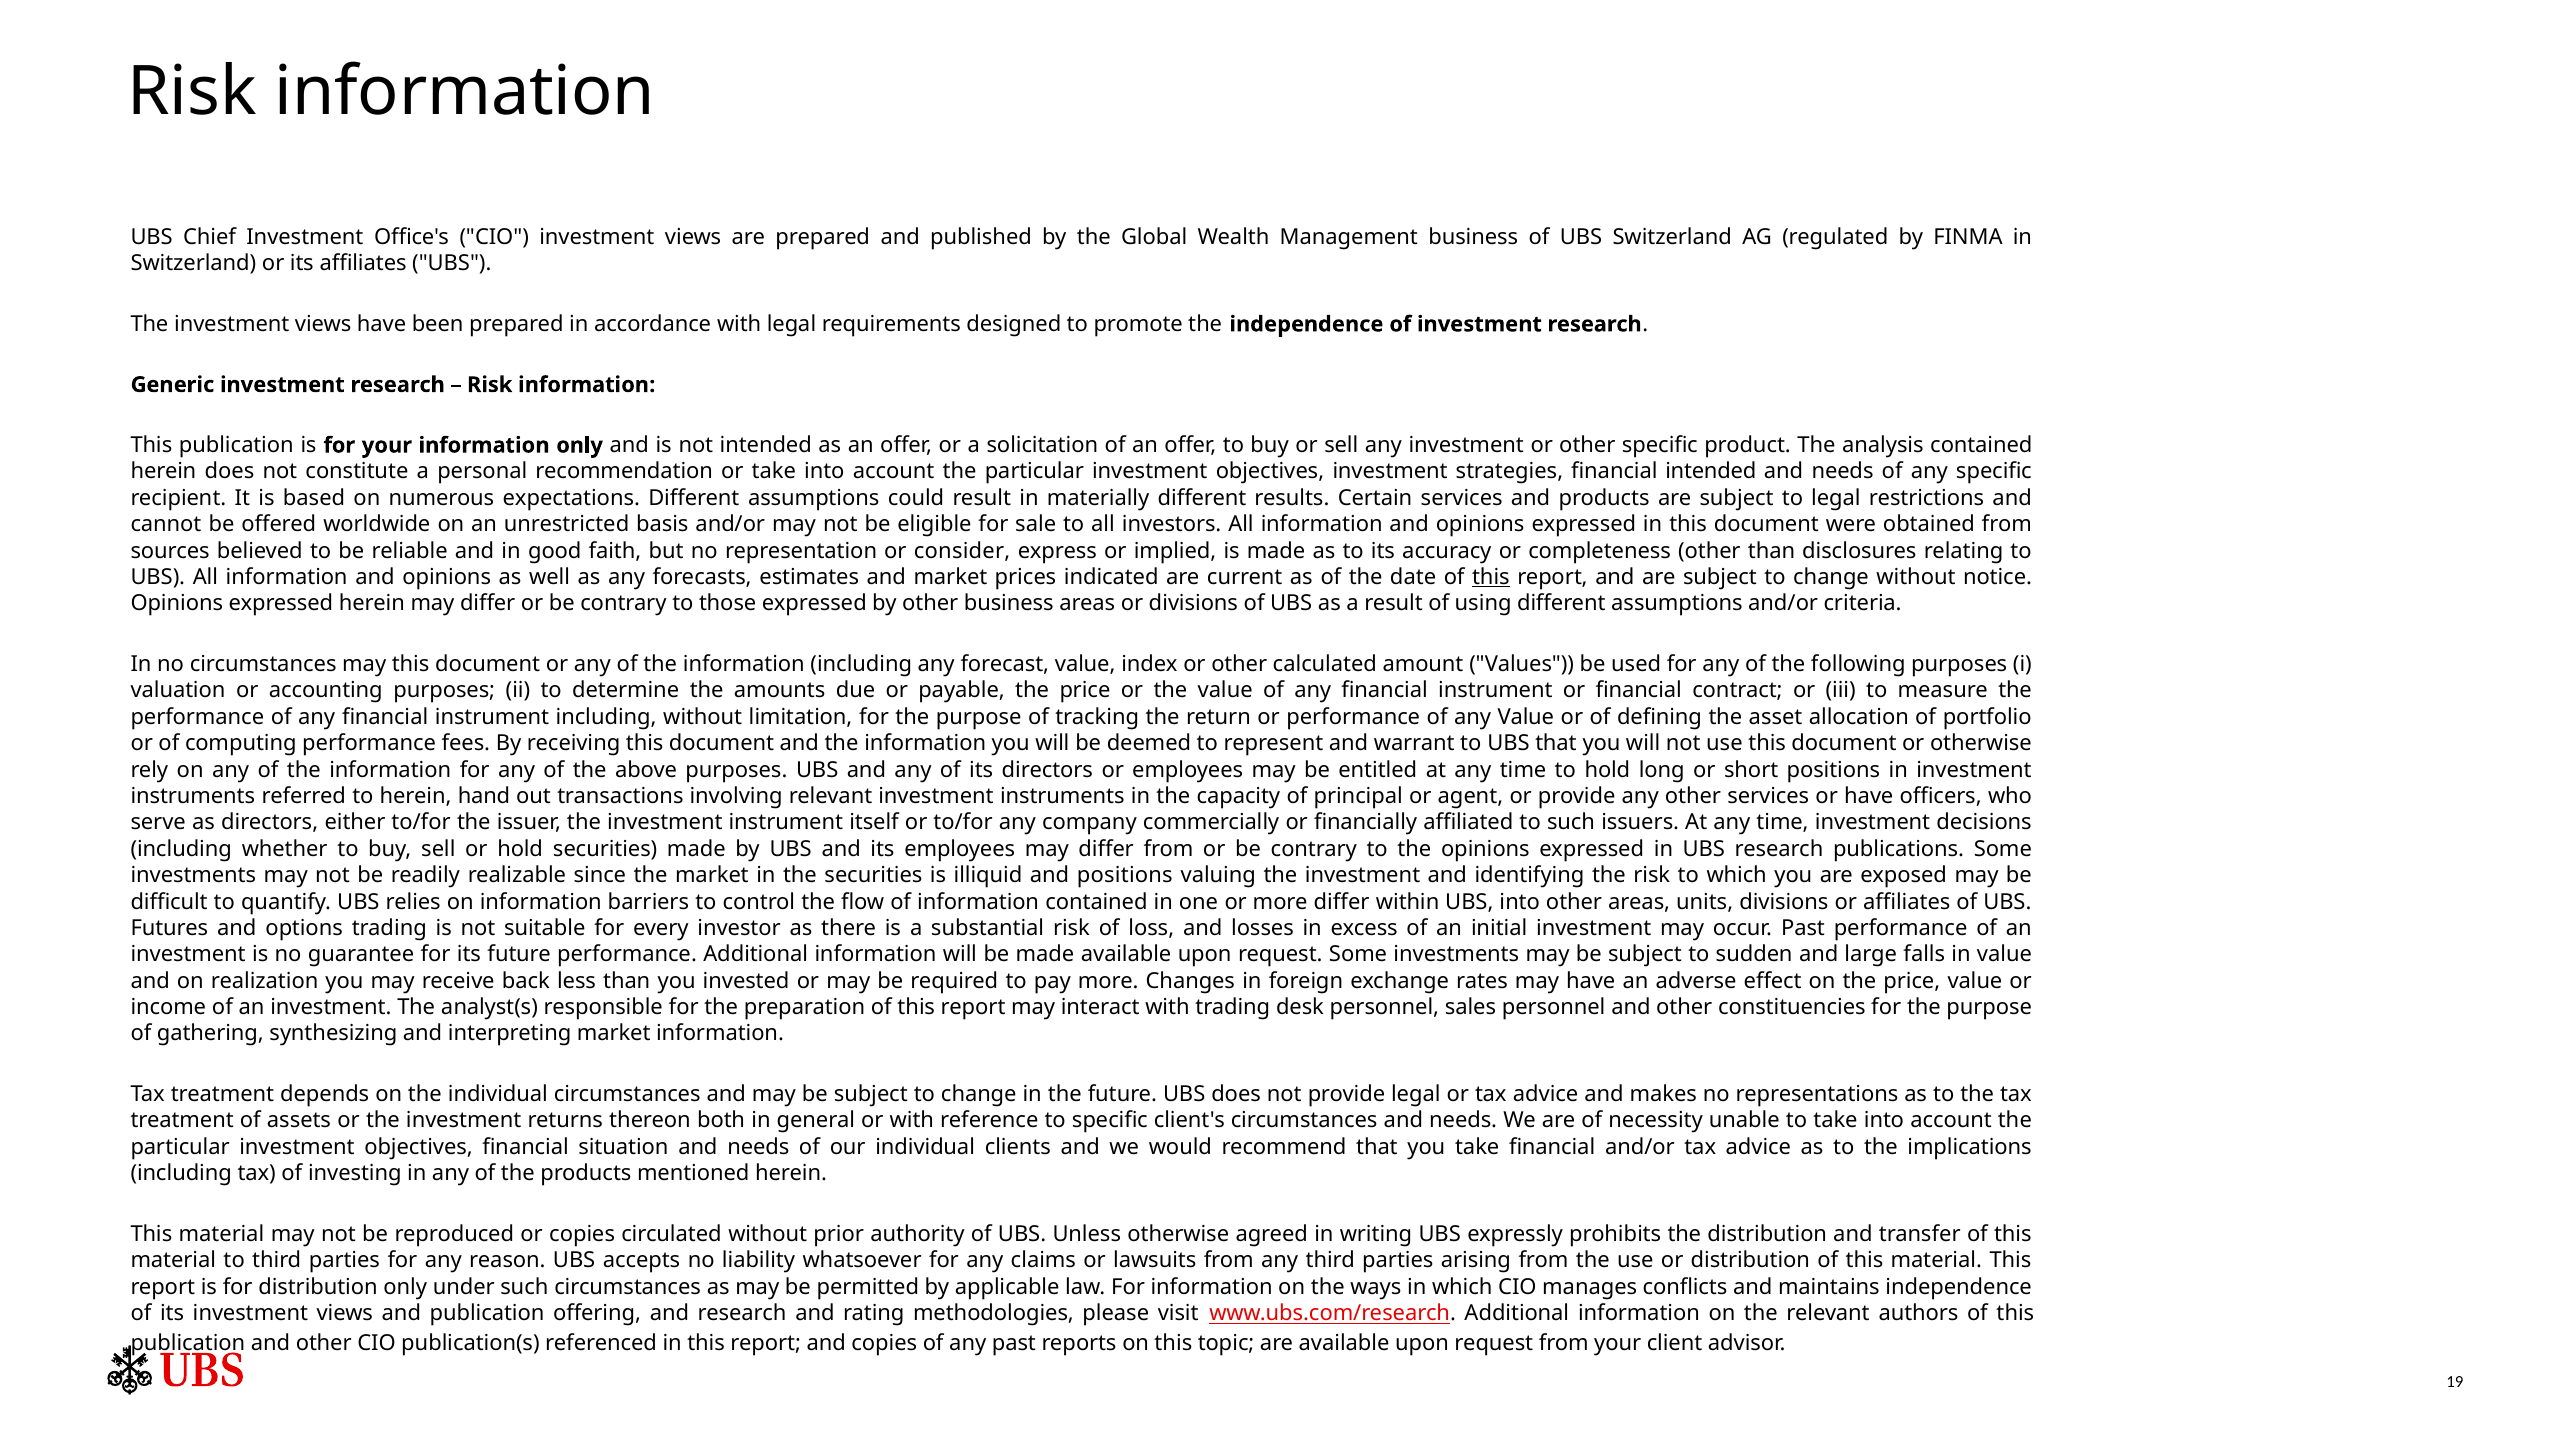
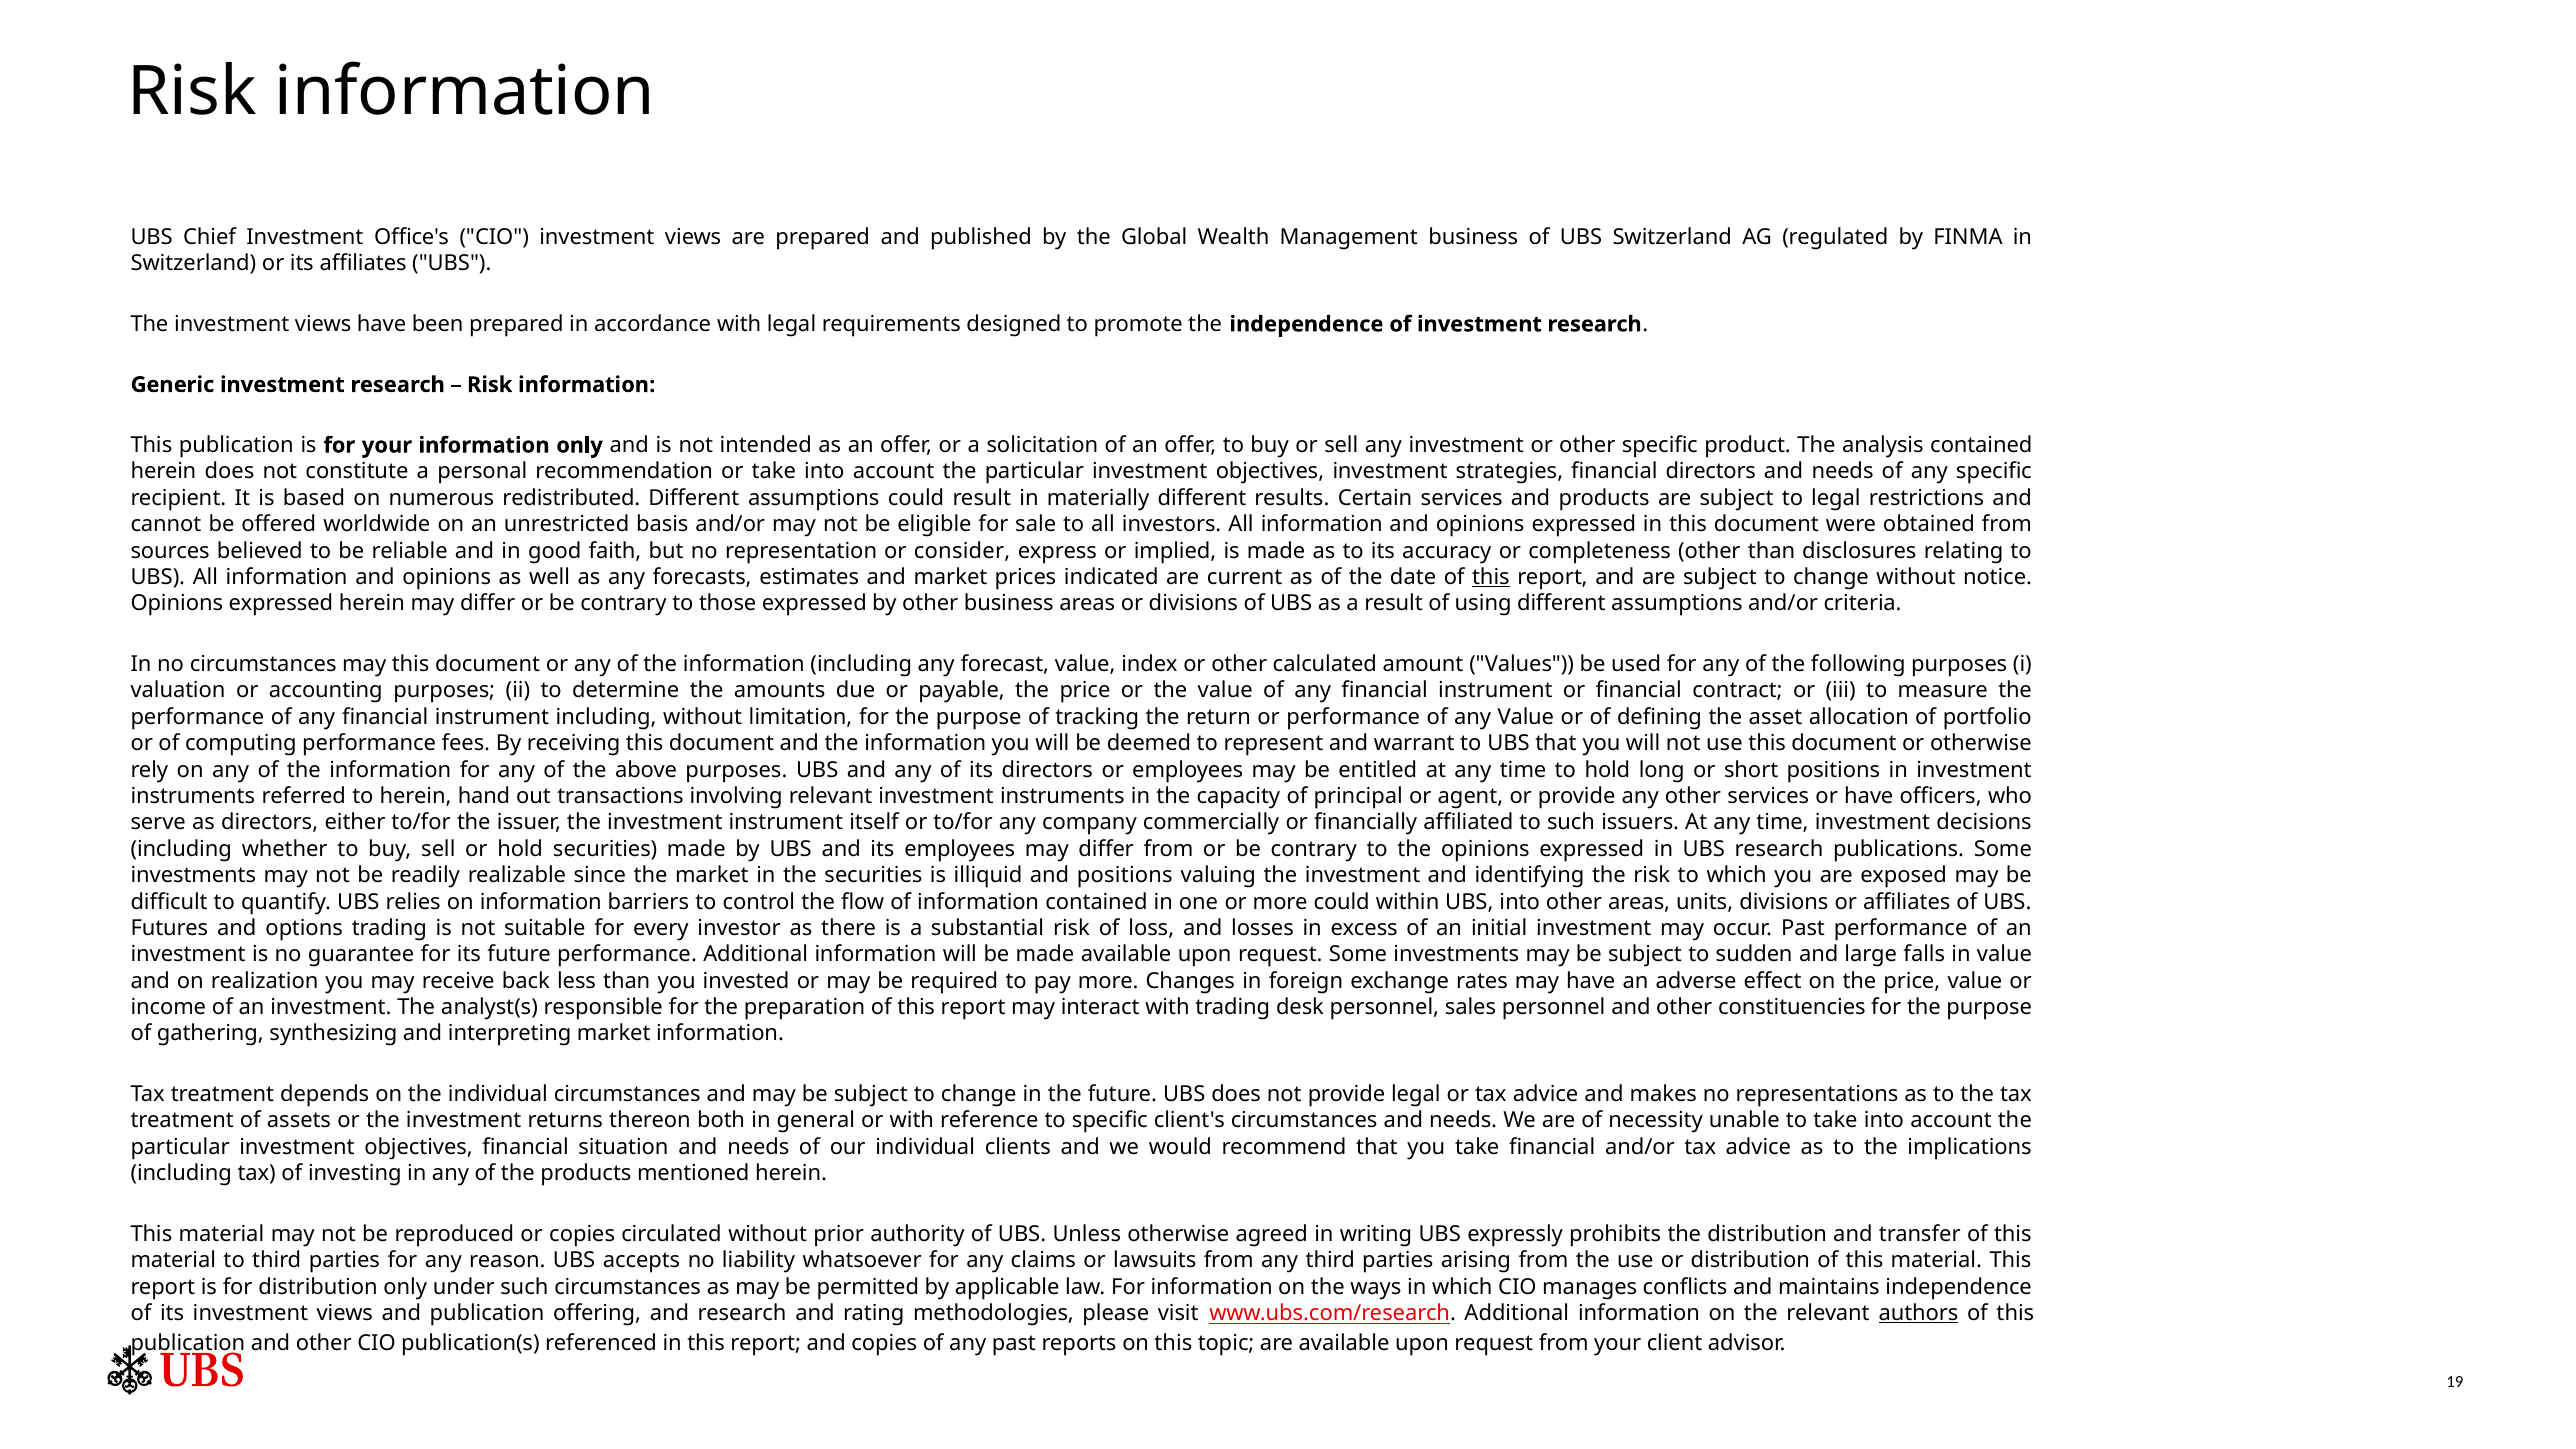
financial intended: intended -> directors (1711, 472)
expectations: expectations -> redistributed (571, 498)
more differ: differ -> could (1342, 902)
authors underline: none -> present (1918, 1313)
